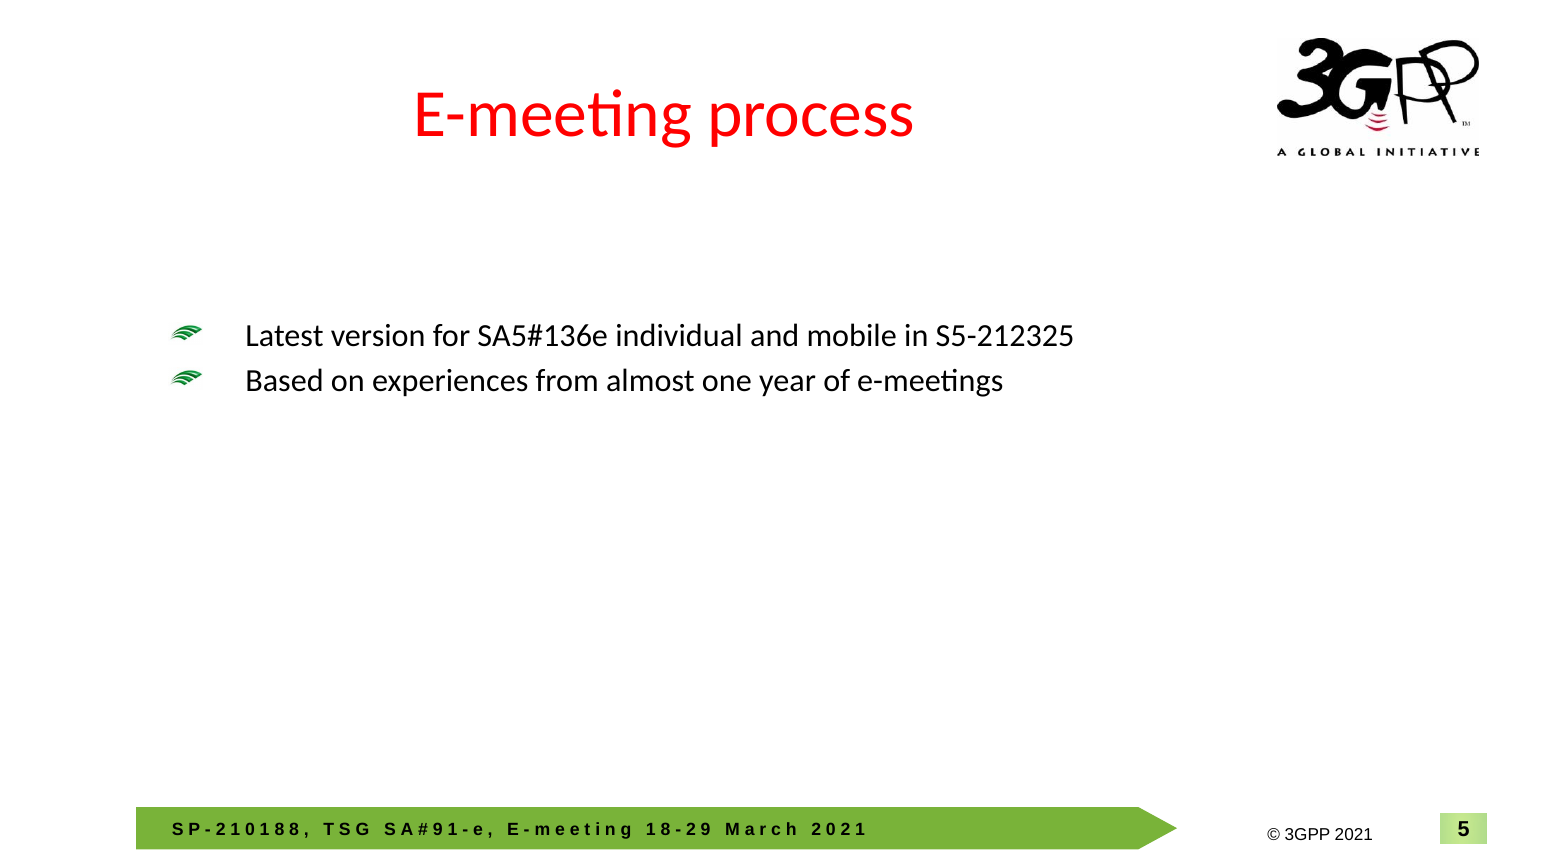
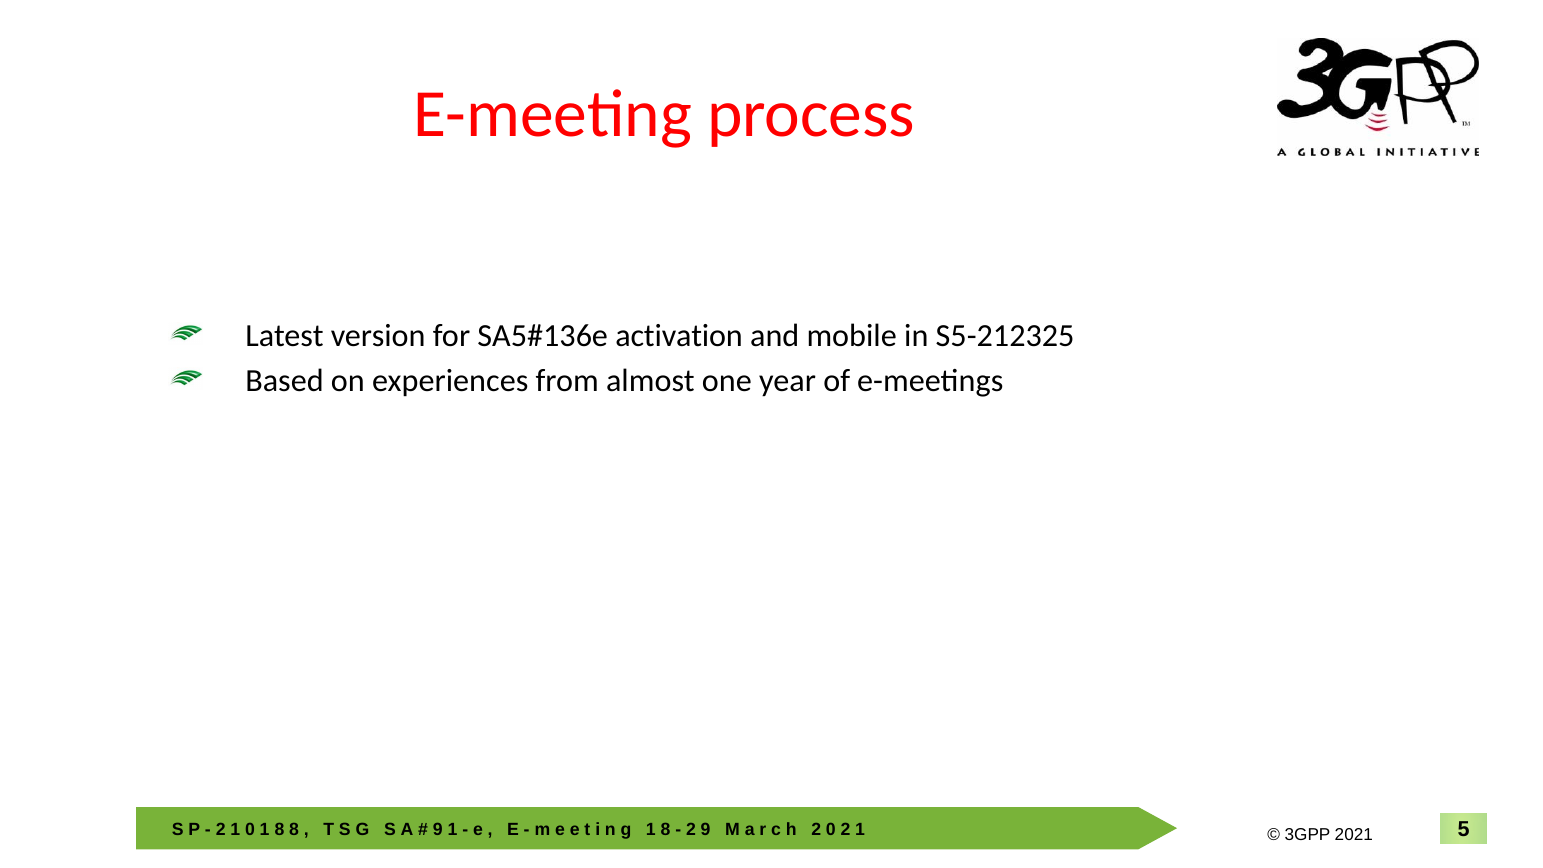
individual: individual -> activation (679, 336)
